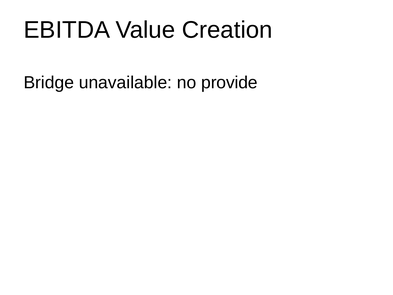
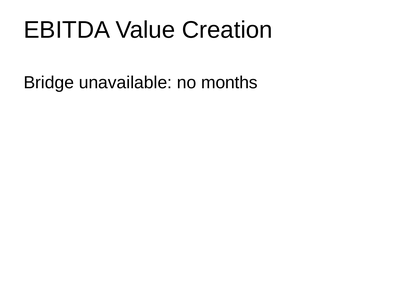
provide: provide -> months (229, 82)
